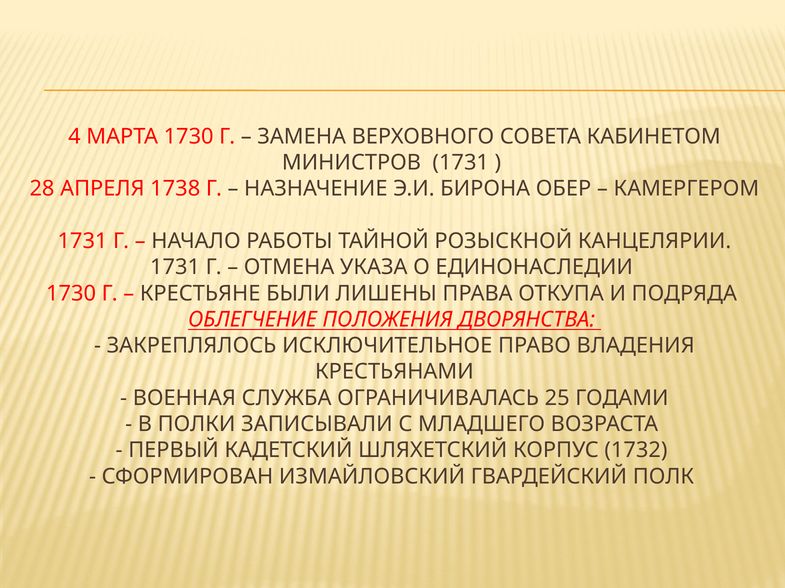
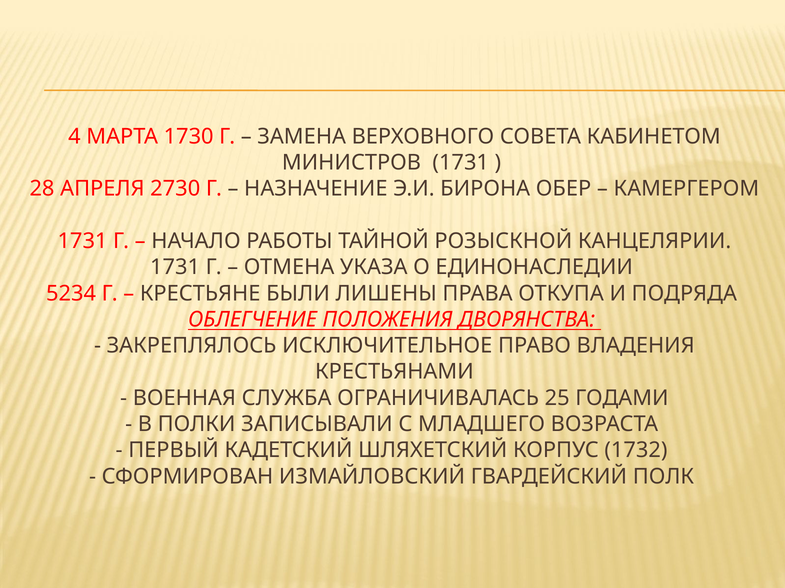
1738: 1738 -> 2730 (175, 189)
1730: 1730 -> 5234 (71, 294)
